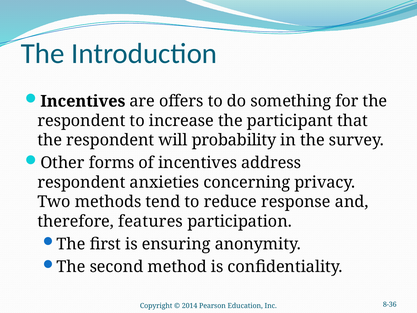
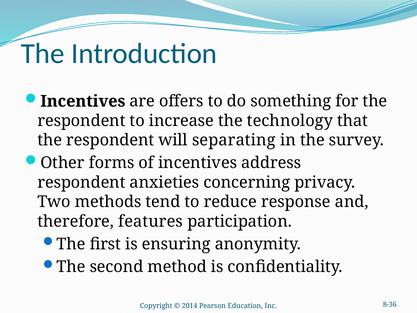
participant: participant -> technology (290, 121)
probability: probability -> separating (234, 140)
